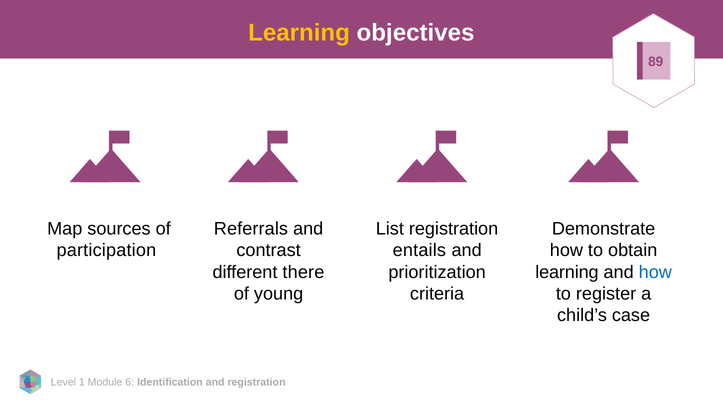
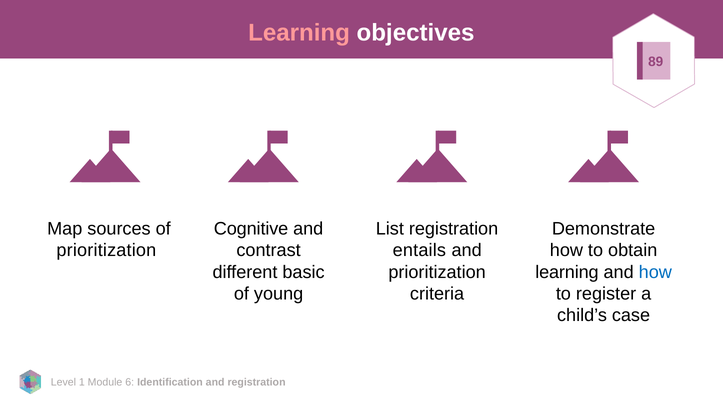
Learning colour: yellow -> pink (299, 33)
Referrals: Referrals -> Cognitive (251, 229)
participation: participation -> prioritization (106, 250)
there: there -> basic (304, 272)
